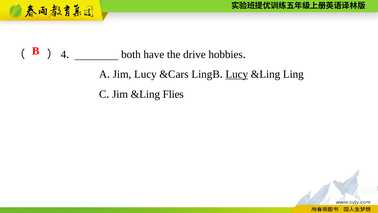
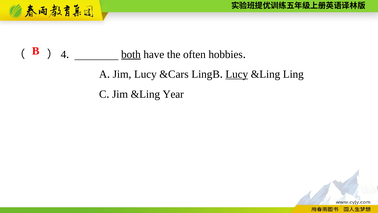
both underline: none -> present (131, 54)
drive: drive -> often (194, 54)
Flies: Flies -> Year (173, 94)
